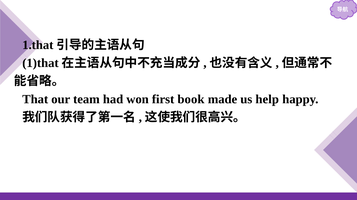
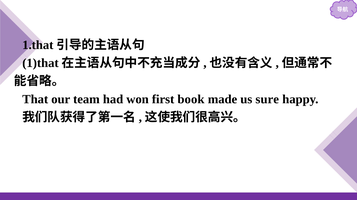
help: help -> sure (267, 100)
